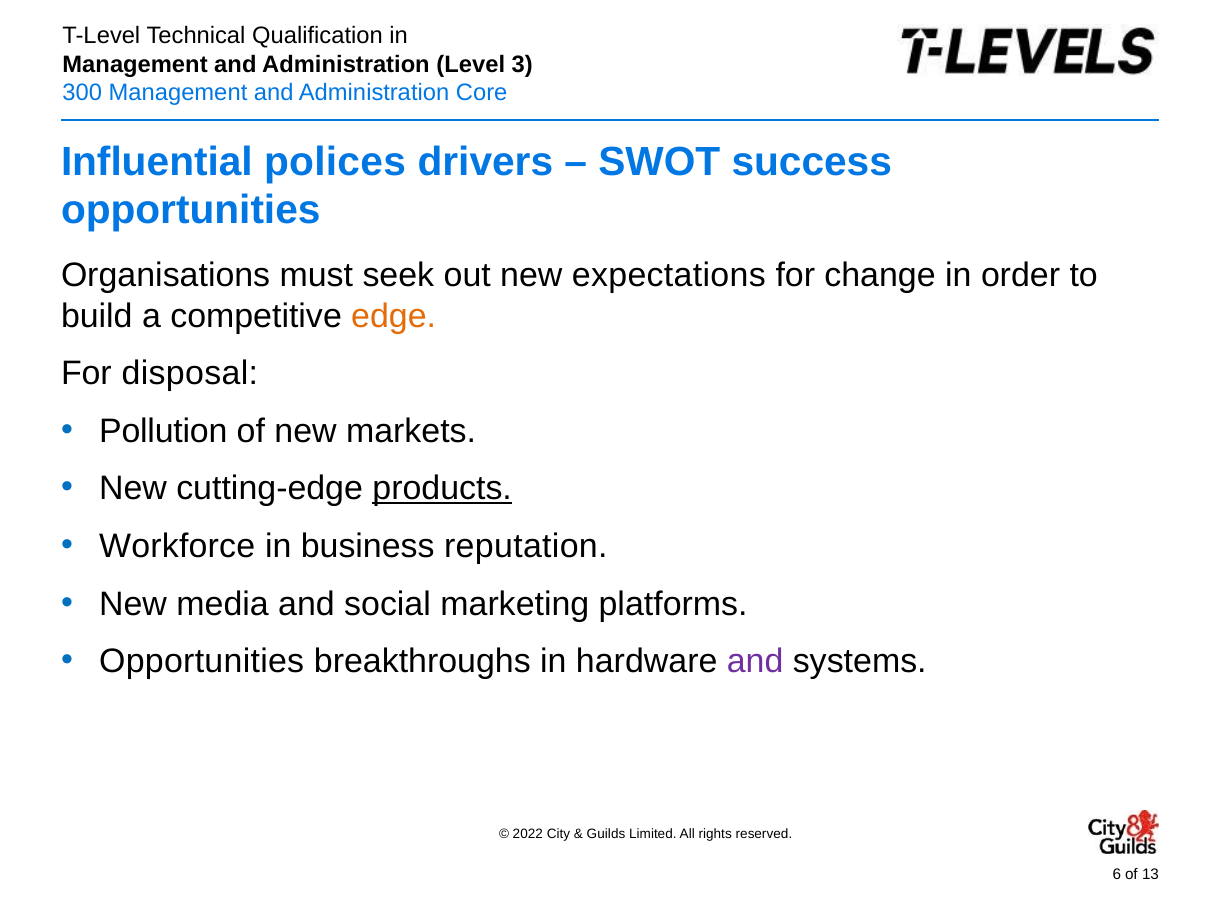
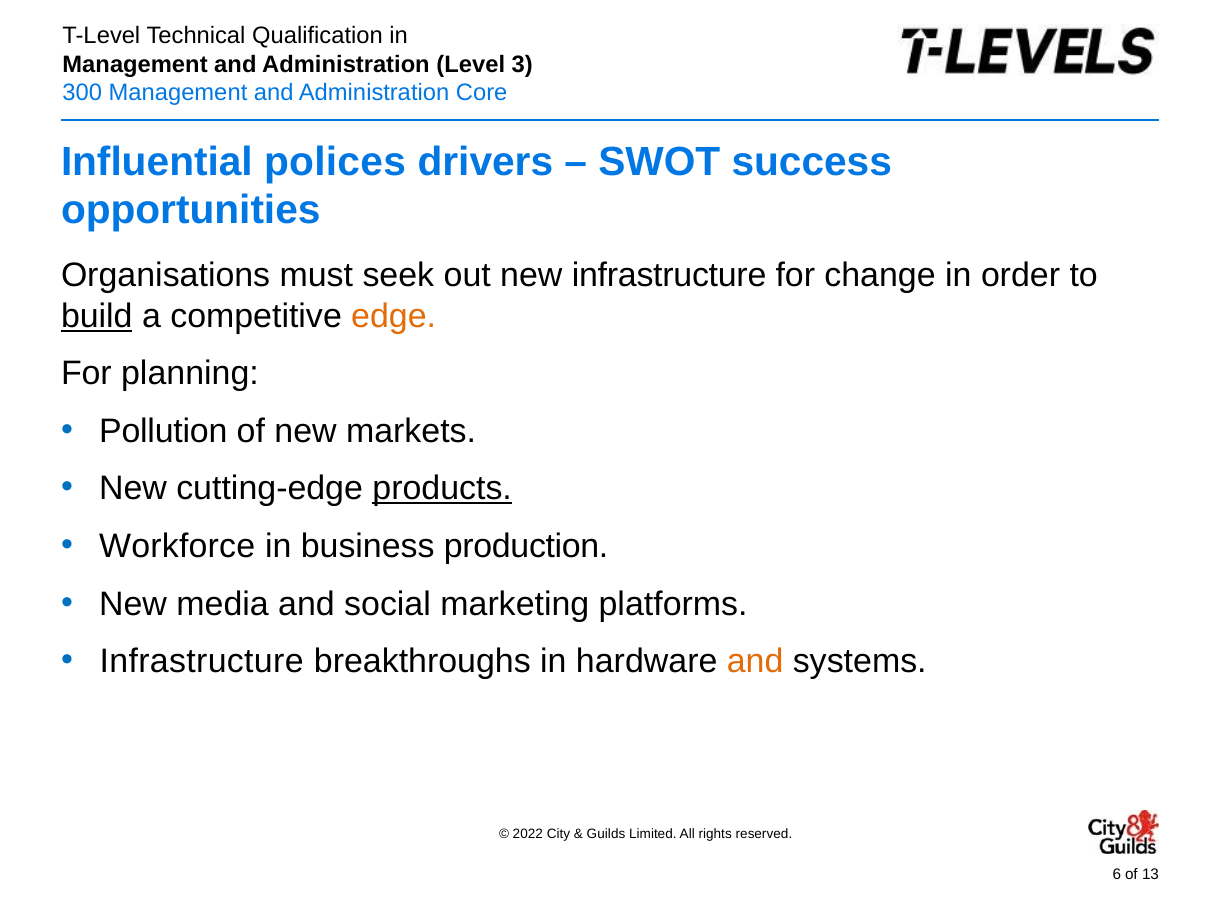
new expectations: expectations -> infrastructure (669, 275)
build underline: none -> present (97, 316)
disposal: disposal -> planning (190, 374)
reputation: reputation -> production (526, 546)
Opportunities: Opportunities -> Infrastructure (202, 661)
and colour: purple -> orange (755, 661)
